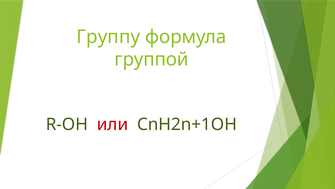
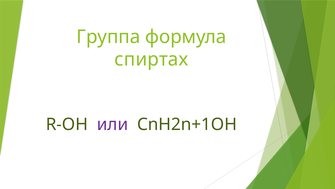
Группу: Группу -> Группа (108, 37)
группой: группой -> спиртах (151, 59)
или colour: red -> purple (113, 124)
